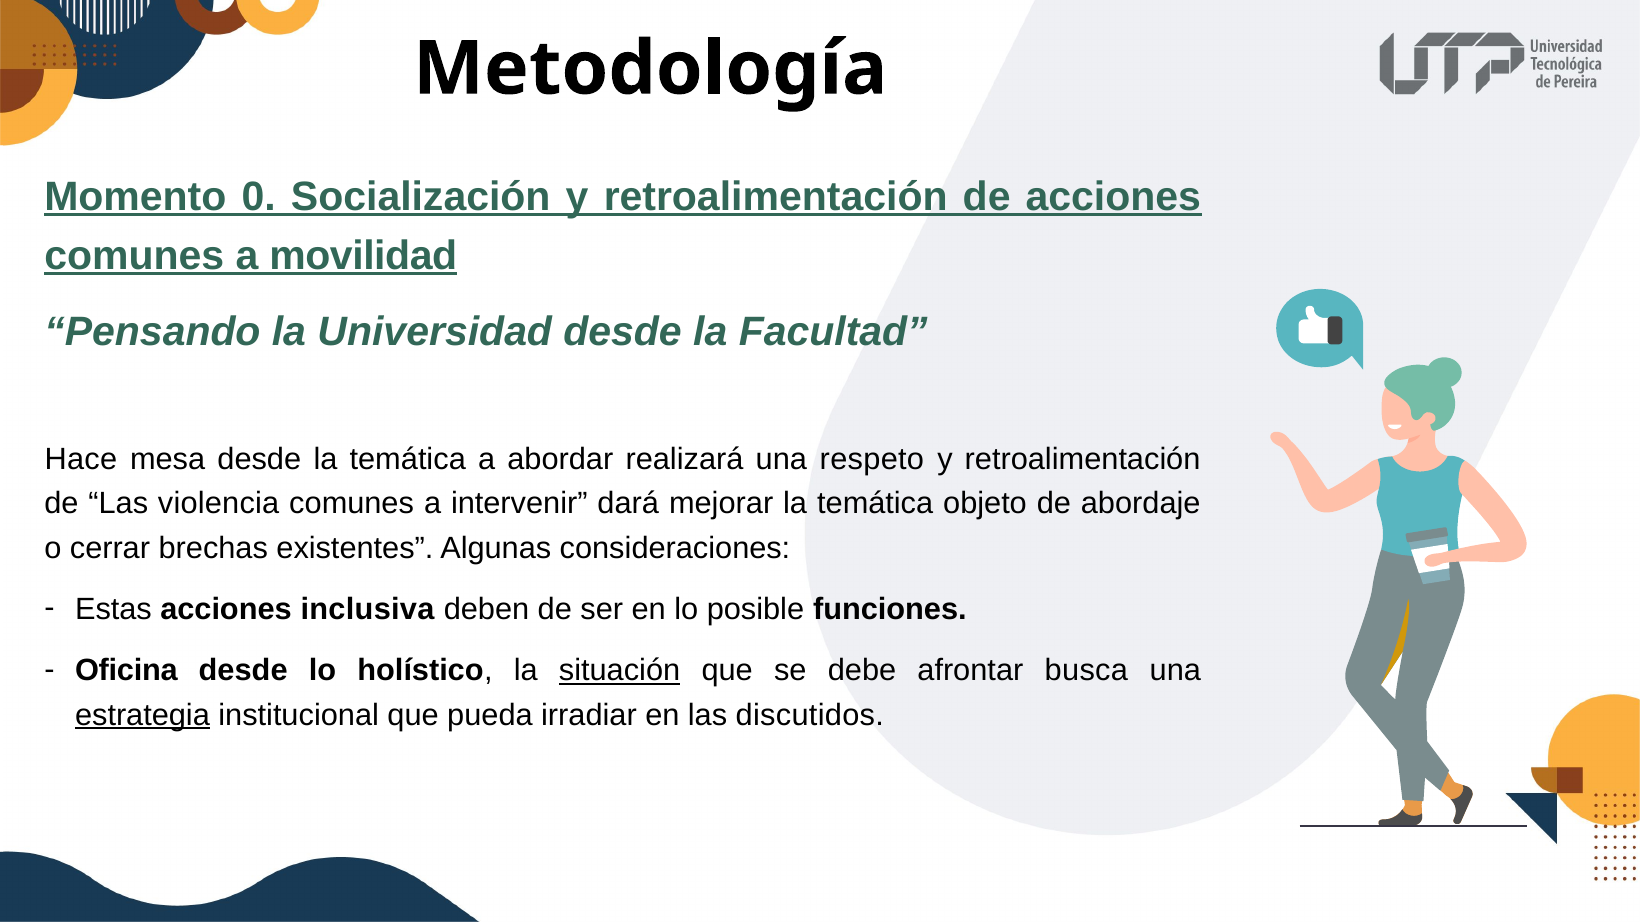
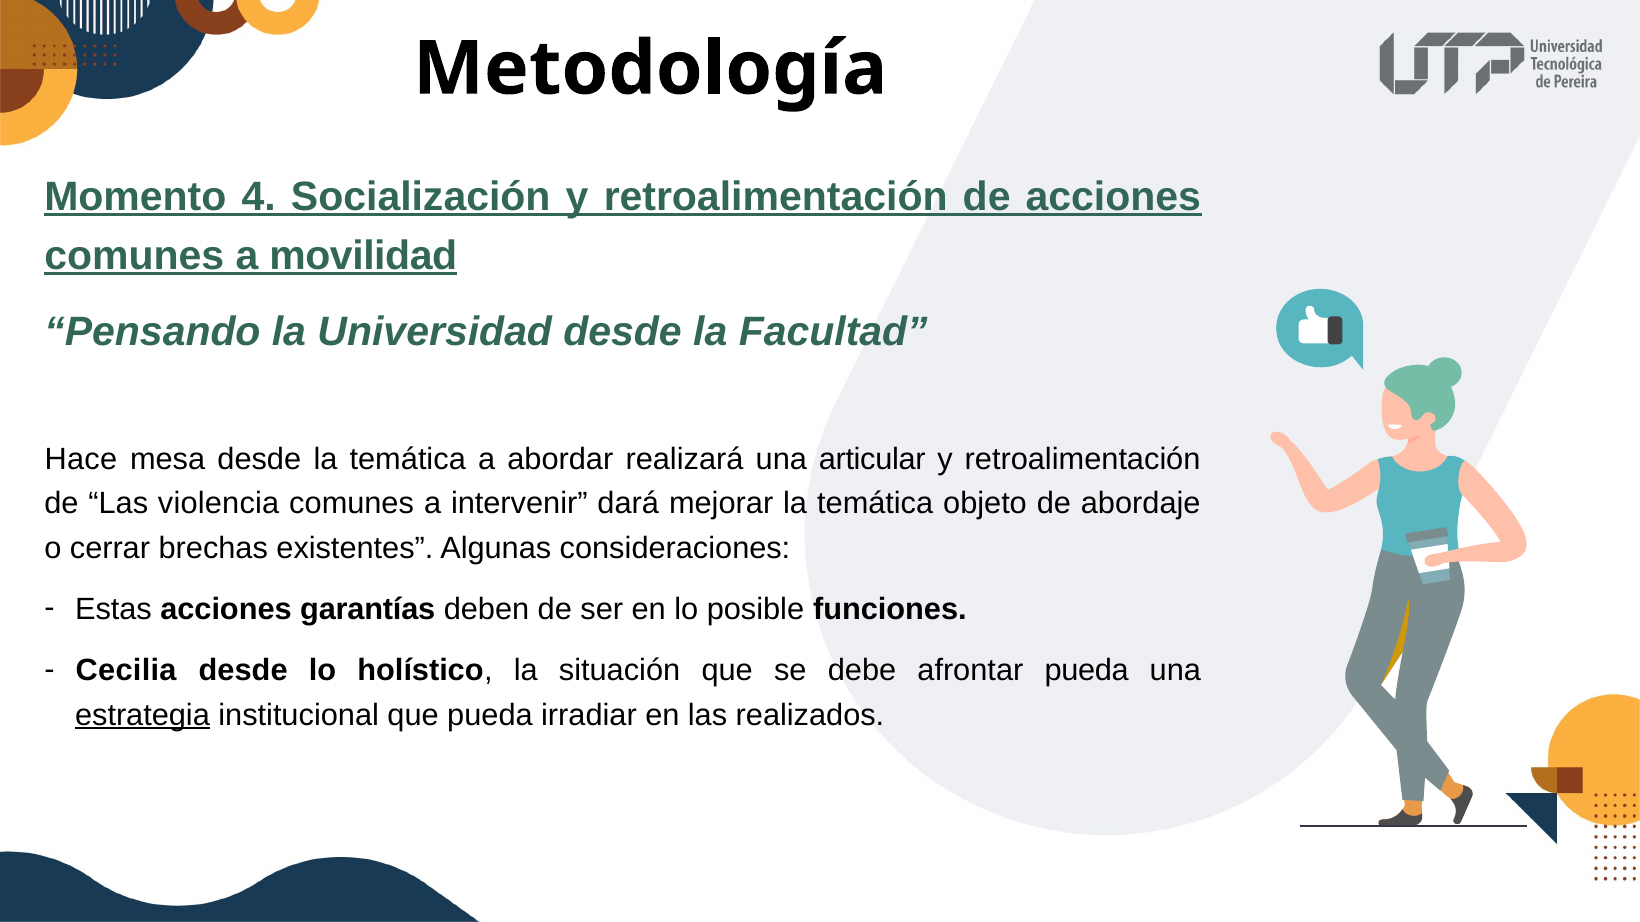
0: 0 -> 4 (259, 197)
respeto: respeto -> articular (872, 460)
inclusiva: inclusiva -> garantías (368, 610)
Oficina: Oficina -> Cecilia (126, 671)
situación underline: present -> none (620, 671)
afrontar busca: busca -> pueda (1087, 671)
discutidos: discutidos -> realizados (810, 715)
